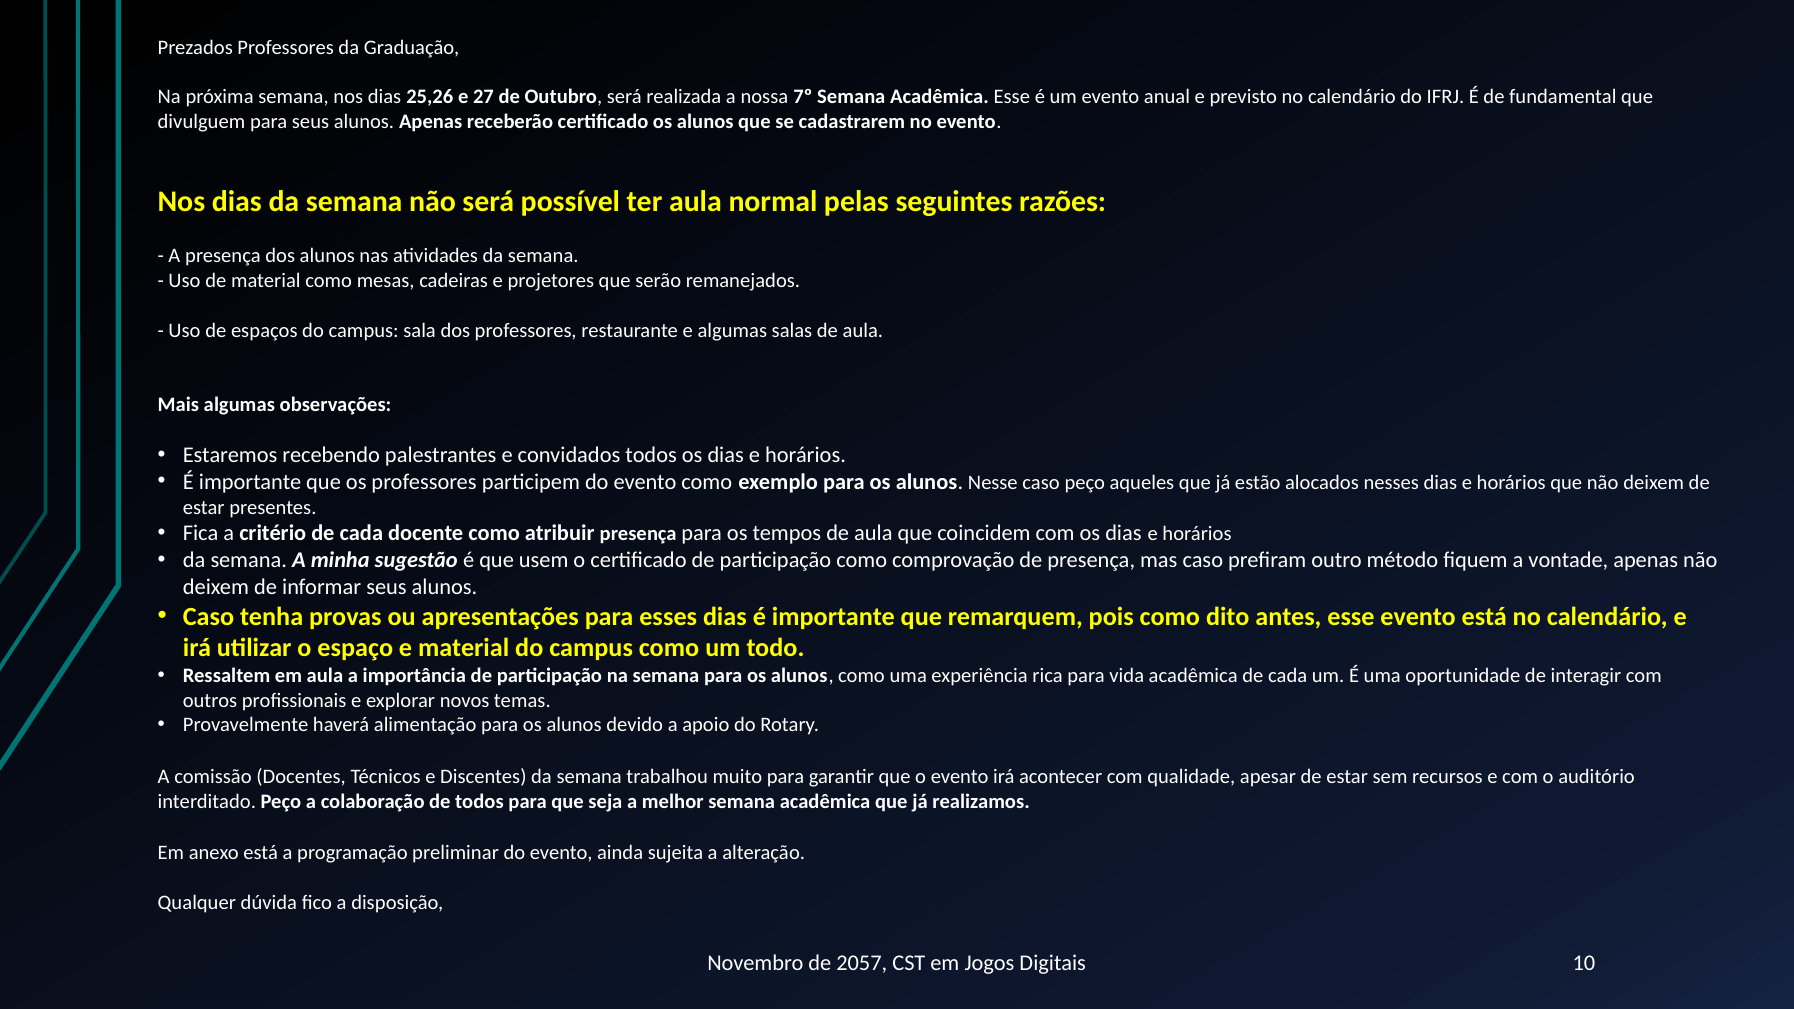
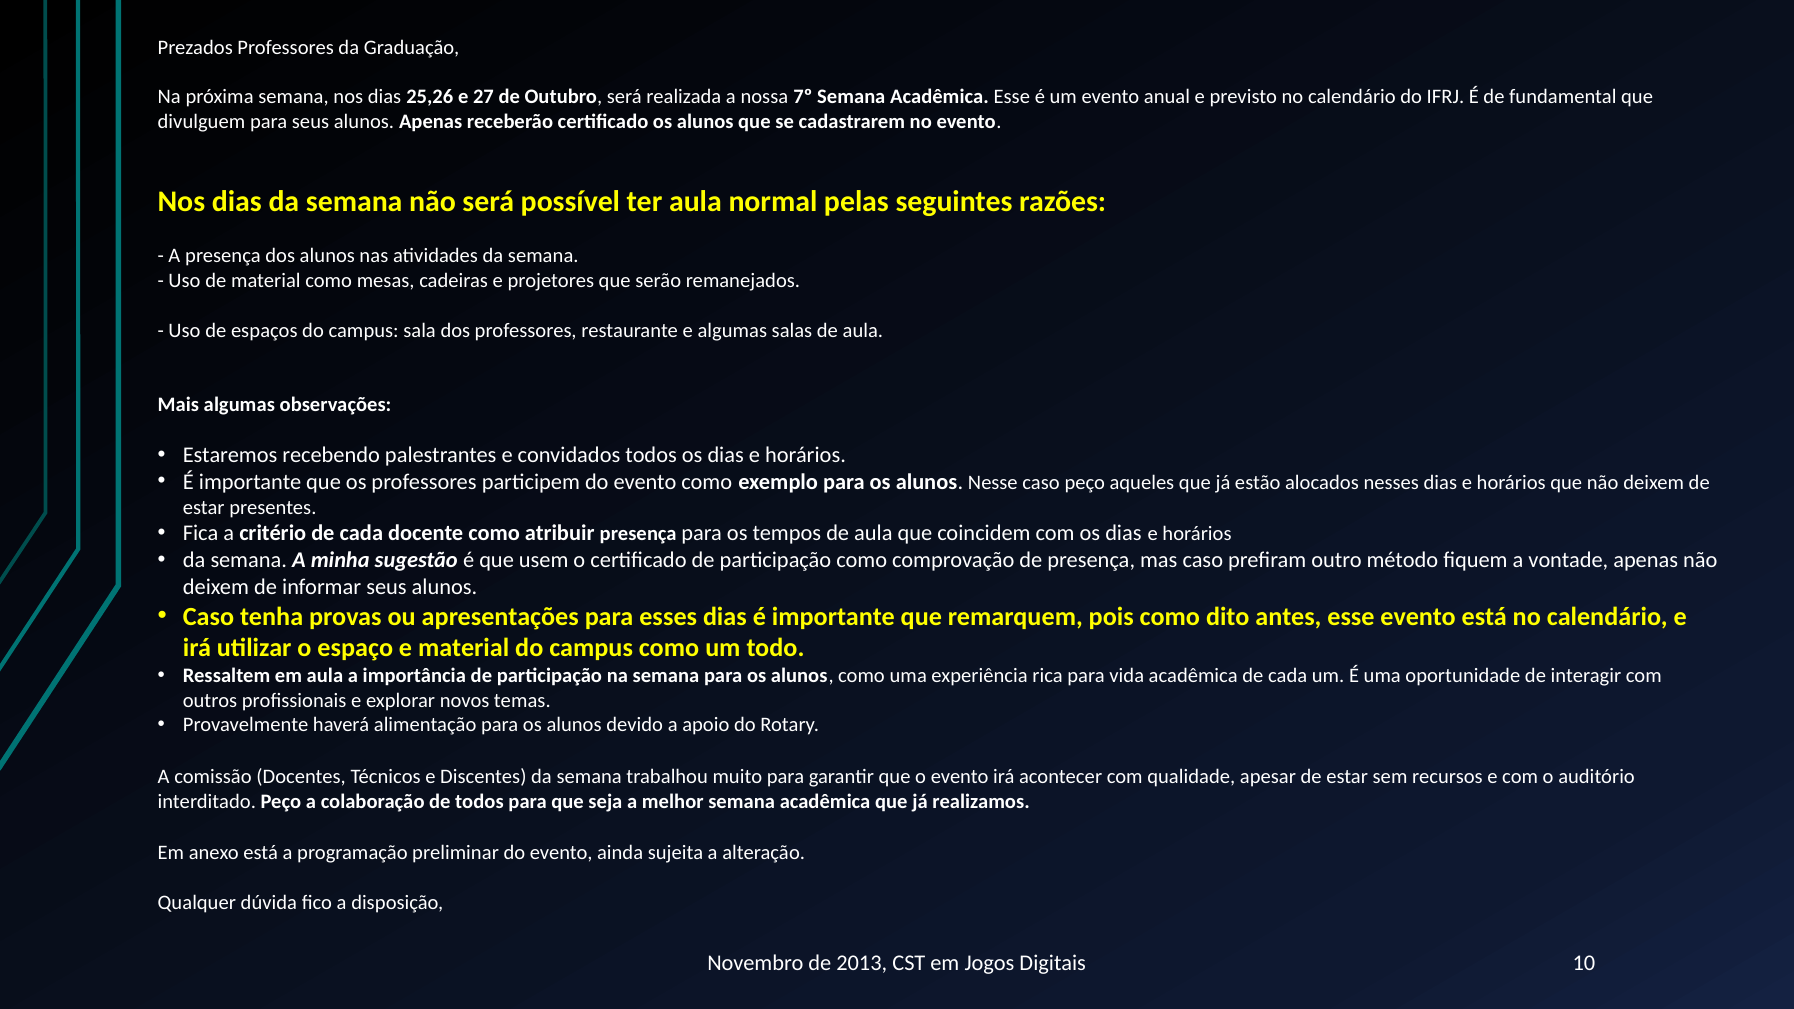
2057: 2057 -> 2013 (862, 964)
